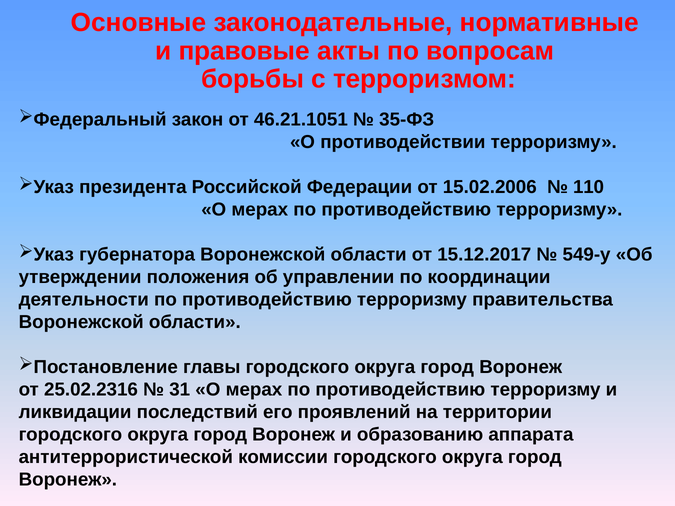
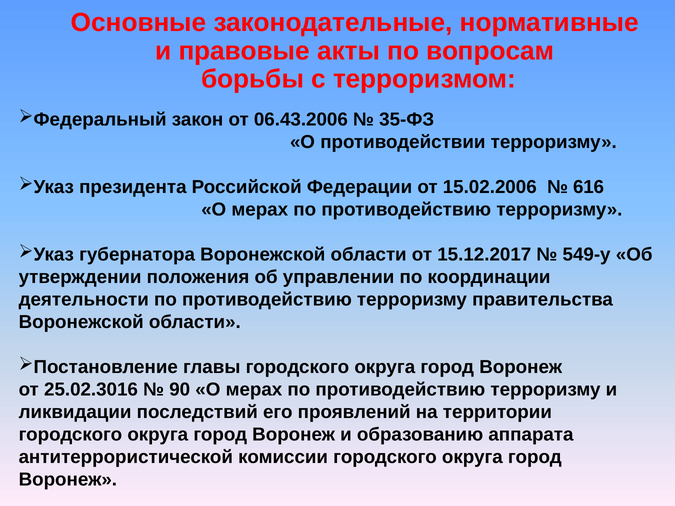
46.21.1051: 46.21.1051 -> 06.43.2006 (301, 120)
110: 110 -> 616 (589, 187)
25.02.2316: 25.02.2316 -> 25.02.3016 (91, 390)
31: 31 -> 90 (180, 390)
